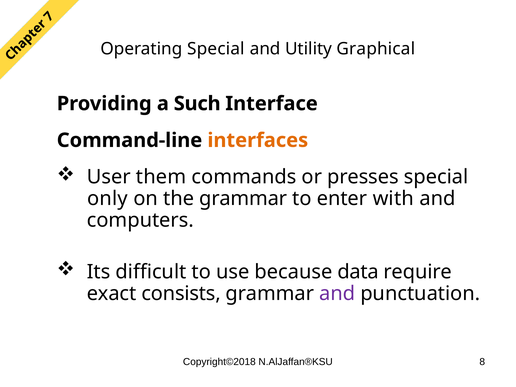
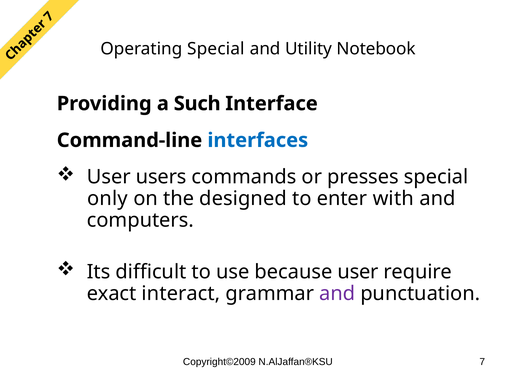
Graphical: Graphical -> Notebook (376, 49)
interfaces colour: orange -> blue (258, 140)
them: them -> users (161, 177)
the grammar: grammar -> designed (243, 199)
because data: data -> user (358, 272)
consists: consists -> interact (181, 293)
Copyright©2018: Copyright©2018 -> Copyright©2009 (219, 362)
N.AlJaffan®KSU 8: 8 -> 7 (482, 362)
